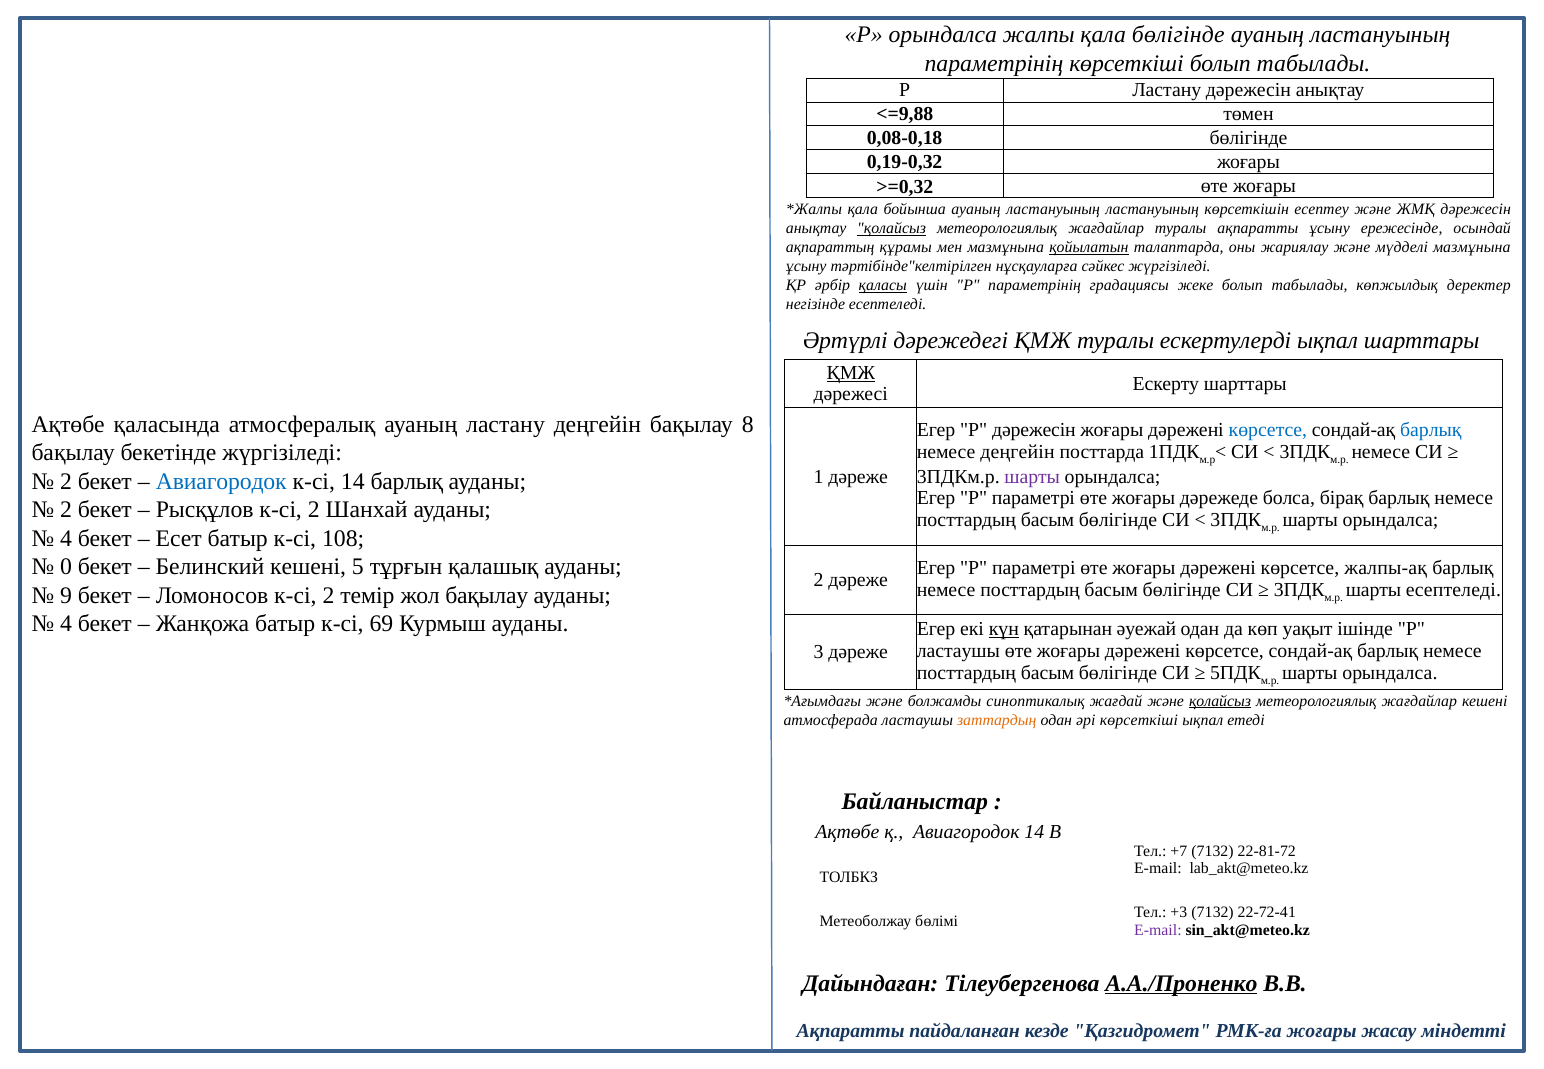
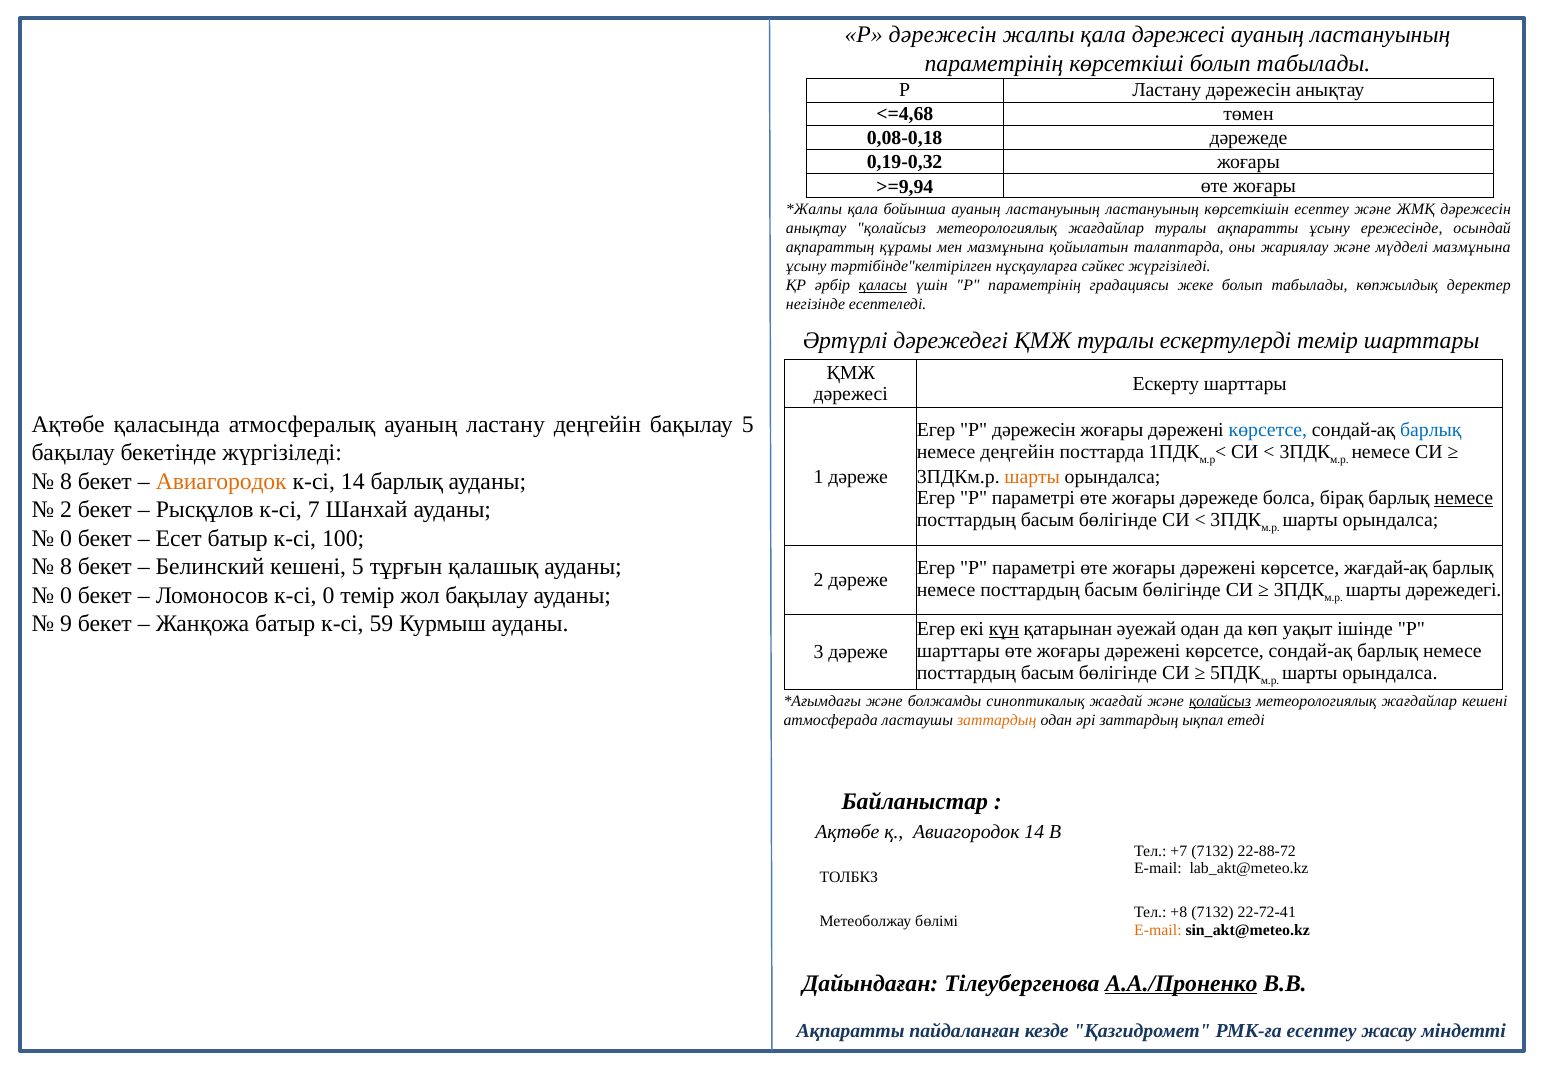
орындалса: орындалса -> дәрежесін (943, 35)
қала бөлігінде: бөлігінде -> дәрежесі (1178, 35)
<=9,88: <=9,88 -> <=4,68 (905, 114)
0,08-0,18 бөлігінде: бөлігінде -> дәрежеде (1248, 138)
>=0,32: >=0,32 -> >=9,94 (905, 187)
қолайсыз underline: present -> none (892, 228)
қойылатын underline: present -> none (1089, 247)
ескертулерді ықпал: ықпал -> темір (1328, 341)
ҚМЖ underline: present -> none (851, 373)
бақылау 8: 8 -> 5 (748, 424)
шарты colour: purple -> orange (1032, 476)
2: 2 -> 8 (66, 481)
Авиагородок colour: blue -> orange (221, 481)
немесе underline: none -> present (1464, 498)
Рысқұлов к-сі 2: 2 -> 7 (314, 510)
4: 4 -> 0 (66, 538)
108: 108 -> 100 (343, 538)
0: 0 -> 8 (66, 567)
жалпы-ақ: жалпы-ақ -> жағдай-ақ (1386, 568)
шарты есептеледі: есептеледі -> дәрежедегі (1454, 590)
9: 9 -> 0 (66, 595)
Ломоносов к-сі 2: 2 -> 0 (328, 595)
4: 4 -> 9 (66, 624)
69: 69 -> 59 (381, 624)
ластаушы: ластаушы -> шарттары (958, 651)
әрі көрсеткіші: көрсеткіші -> заттардың (1139, 720)
22-81-72: 22-81-72 -> 22-88-72 (1267, 851)
+3: +3 -> +8 (1179, 913)
E-mail colour: purple -> orange (1158, 930)
РМК-ға жоғары: жоғары -> есептеу (1322, 1031)
